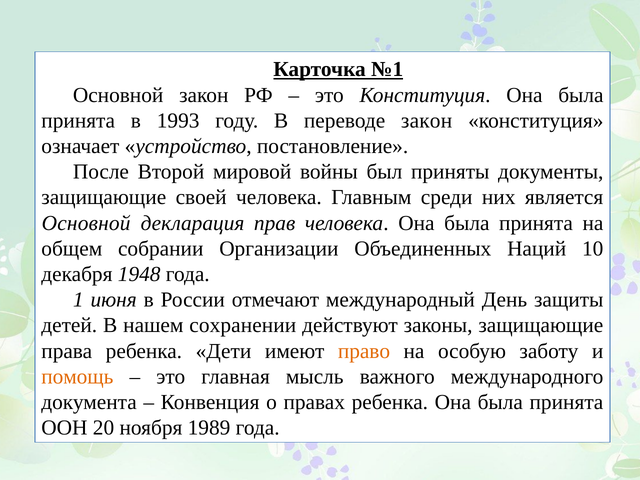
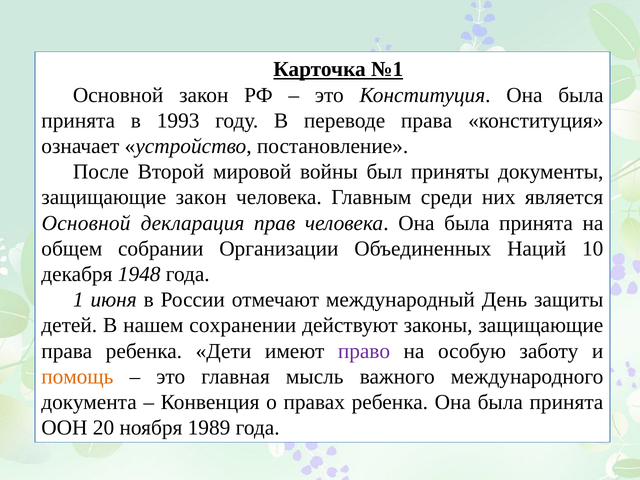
переводе закон: закон -> права (427, 121)
защищающие своей: своей -> закон (201, 197)
право colour: orange -> purple (364, 351)
